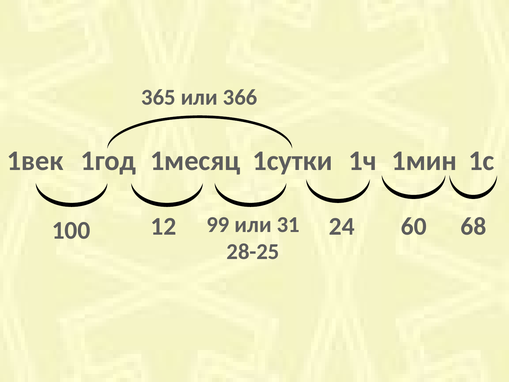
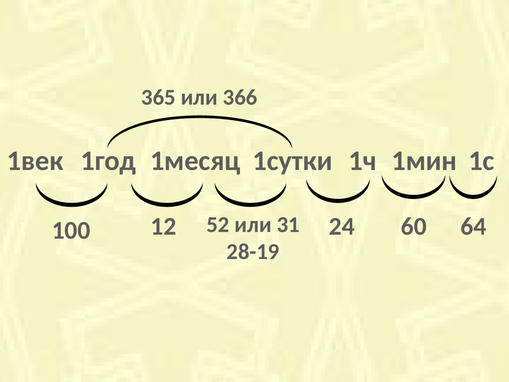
68: 68 -> 64 (474, 226)
99: 99 -> 52 (218, 224)
28-25: 28-25 -> 28-19 (253, 252)
